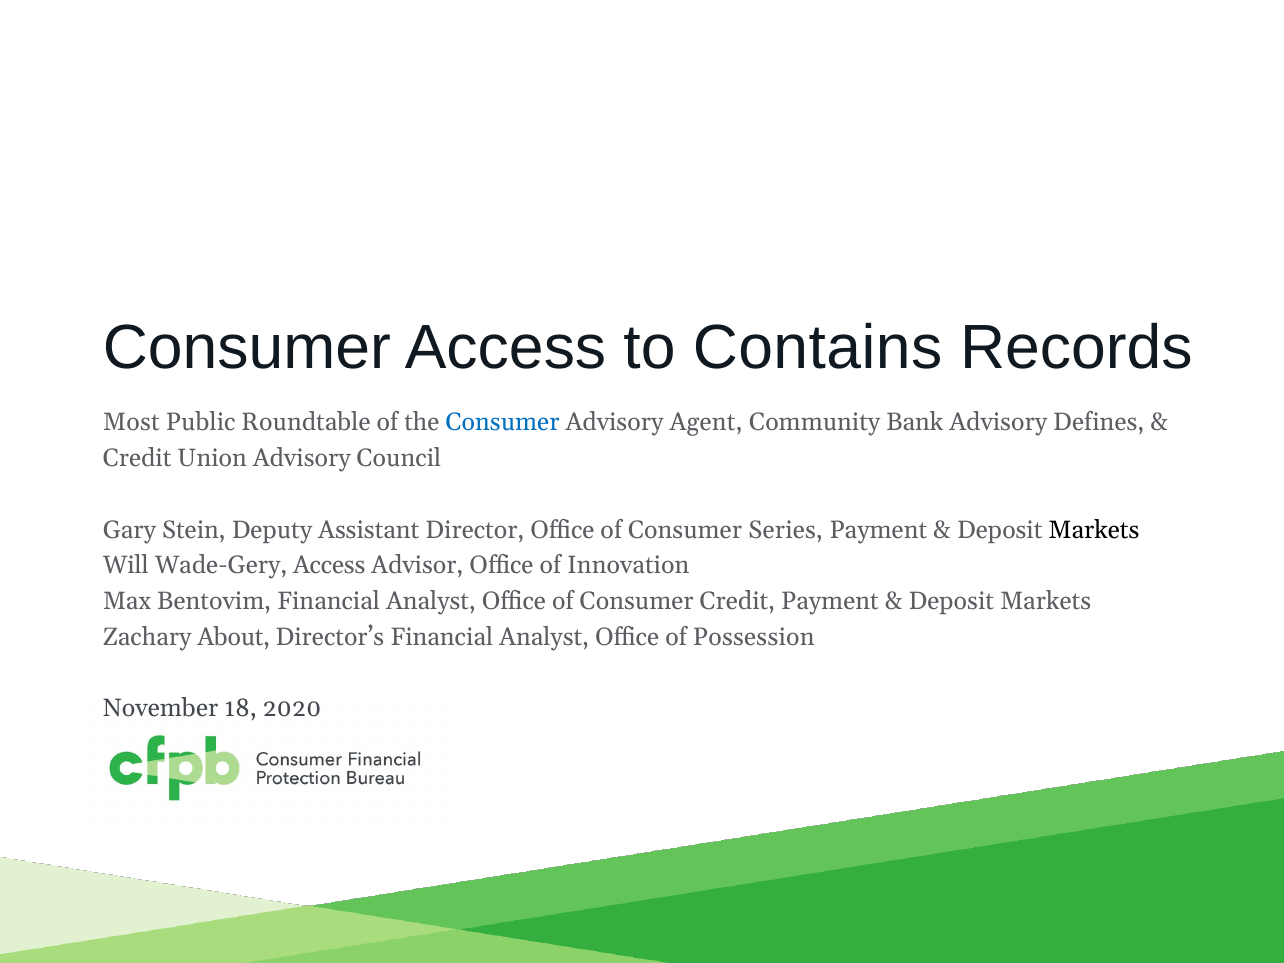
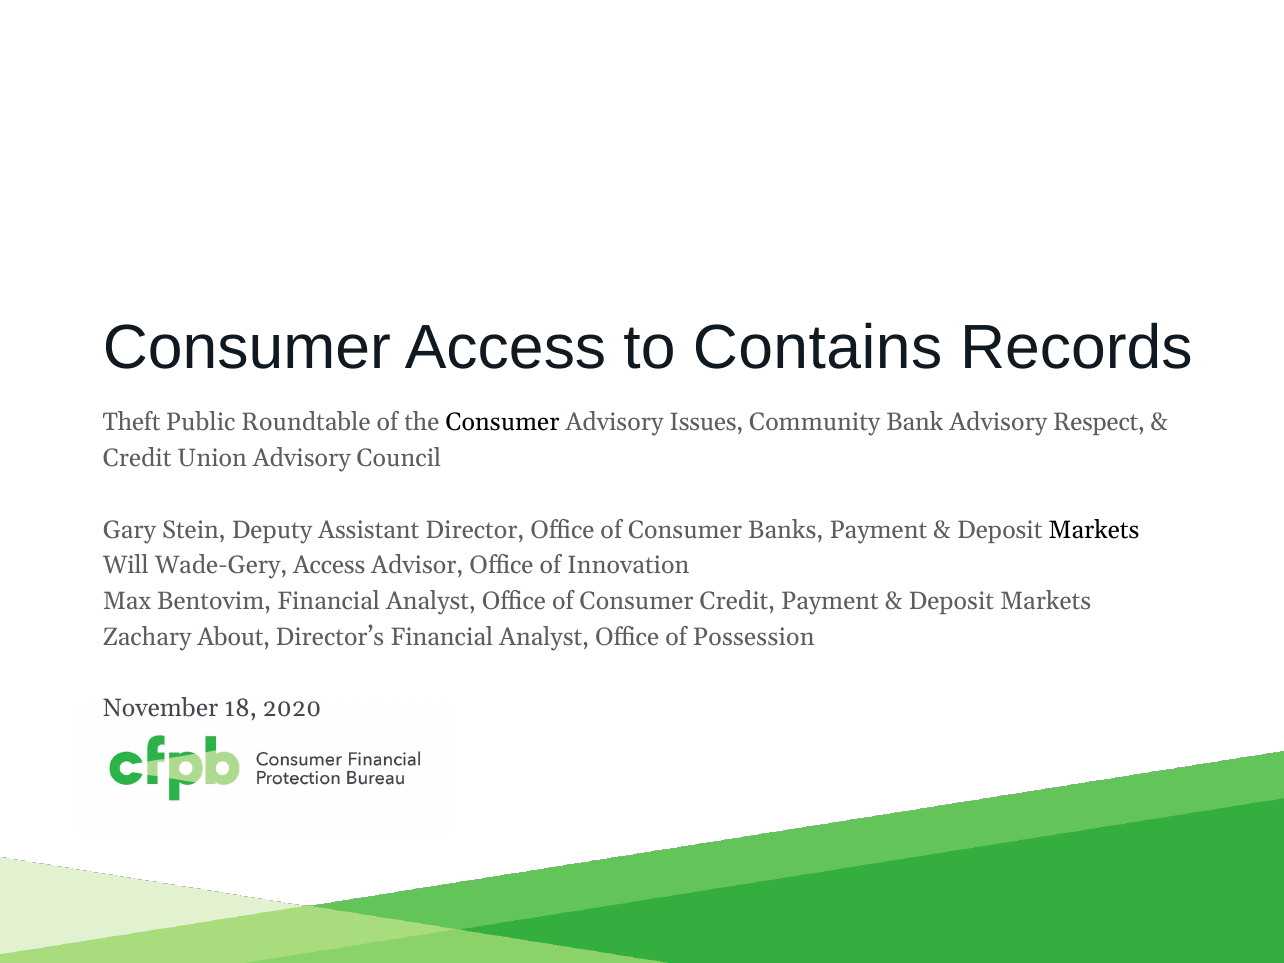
Most: Most -> Theft (132, 423)
Consumer colour: blue -> black (503, 423)
Agent: Agent -> Issues (706, 423)
Defines: Defines -> Respect (1099, 423)
Series: Series -> Banks (786, 530)
